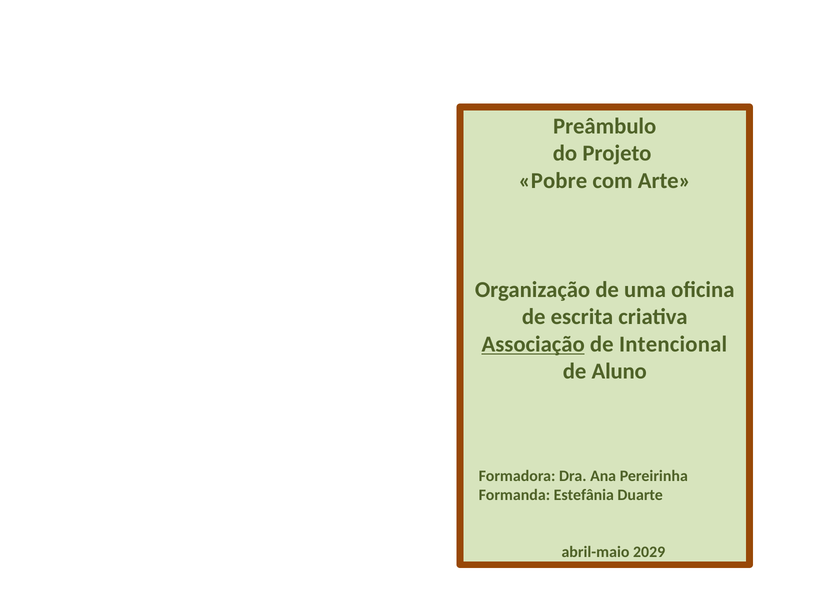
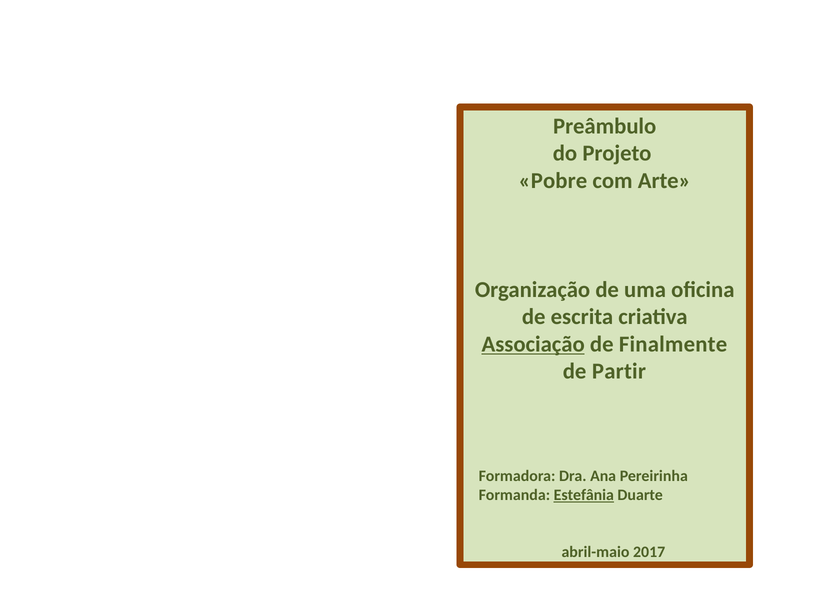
Intencional: Intencional -> Finalmente (673, 344)
Aluno: Aluno -> Partir (619, 371)
Estefânia underline: none -> present (584, 495)
2029: 2029 -> 2017 (649, 552)
